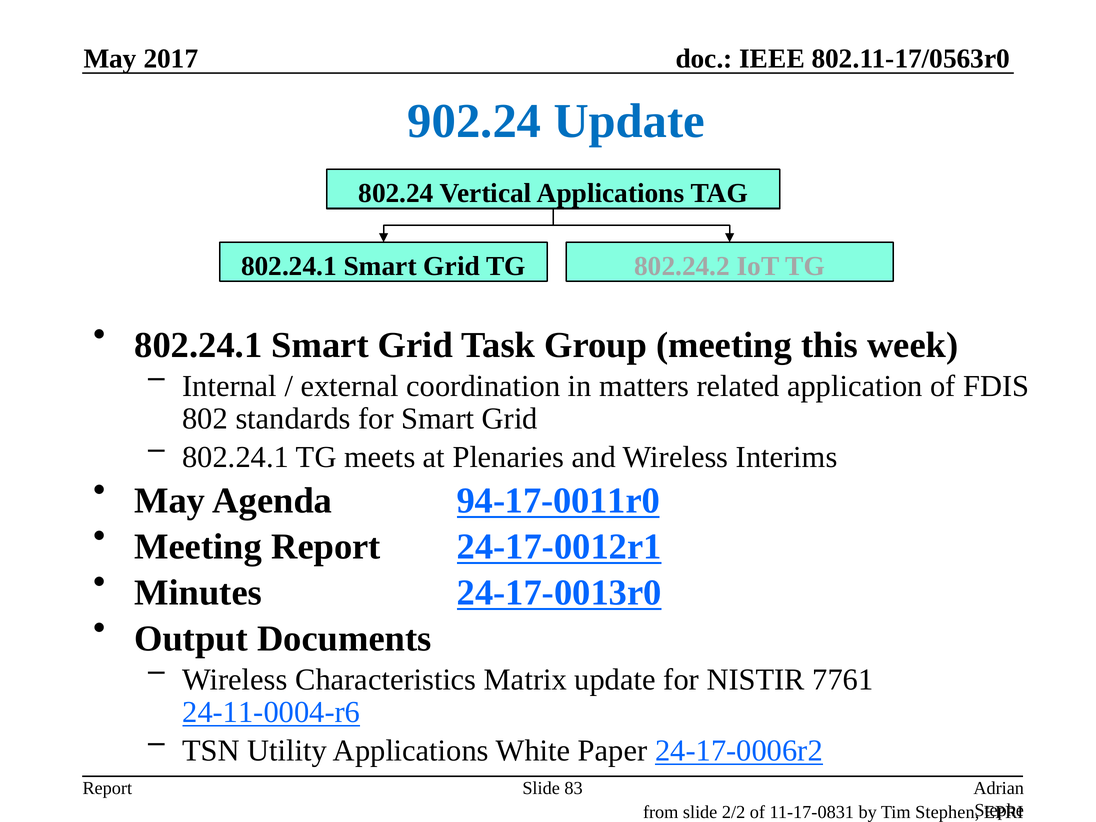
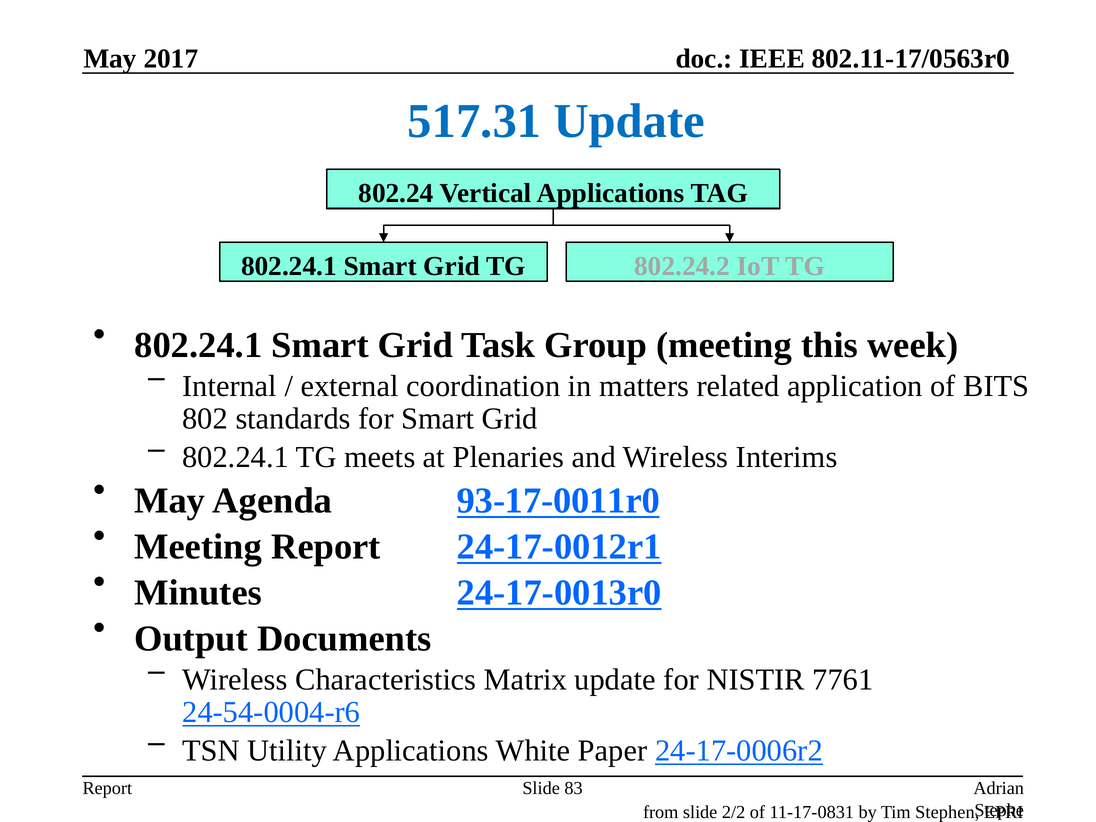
902.24: 902.24 -> 517.31 (474, 121)
FDIS: FDIS -> BITS (996, 386)
94-17-0011r0: 94-17-0011r0 -> 93-17-0011r0 (558, 501)
24-11-0004-r6: 24-11-0004-r6 -> 24-54-0004-r6 (271, 712)
